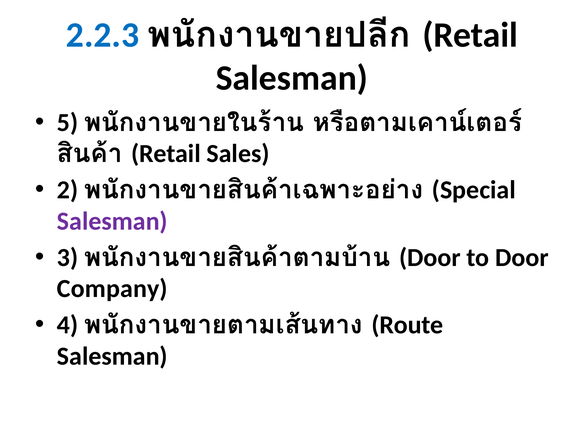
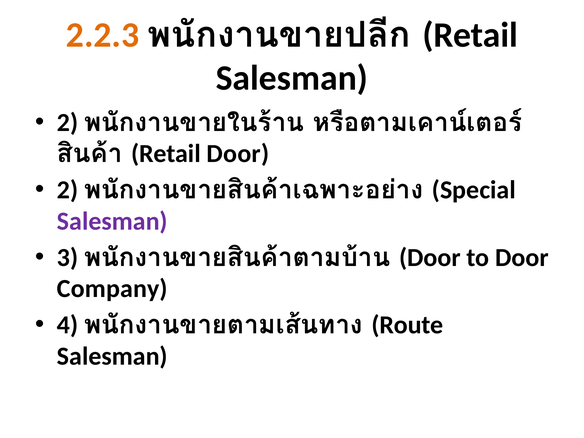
2.2.3 colour: blue -> orange (103, 35)
5: 5 -> 2 (68, 123)
Retail Sales: Sales -> Door (238, 154)
